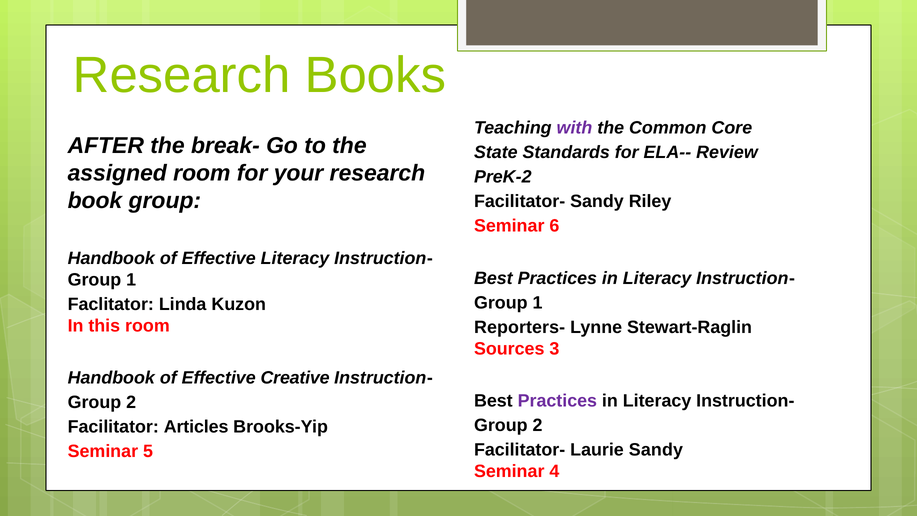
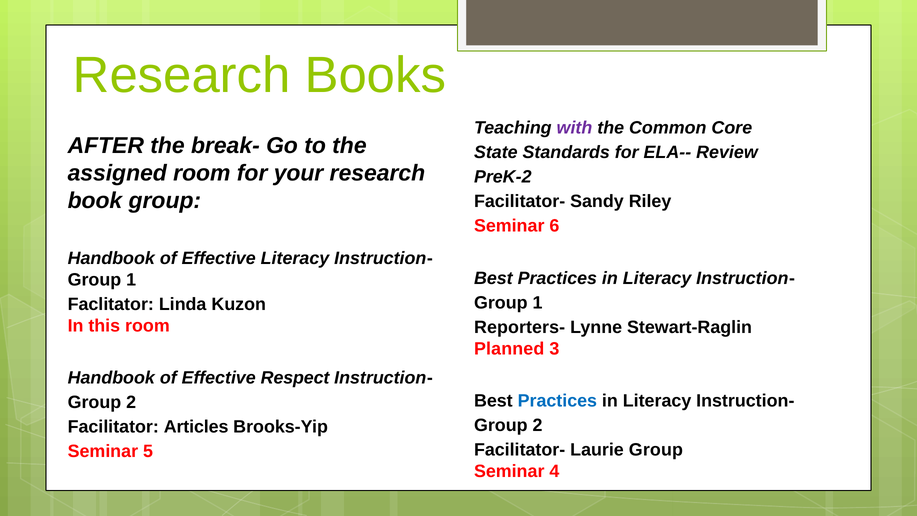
Sources: Sources -> Planned (509, 349)
Creative: Creative -> Respect (295, 378)
Practices colour: purple -> blue (557, 401)
Laurie Sandy: Sandy -> Group (656, 450)
